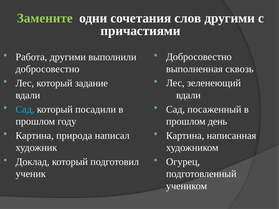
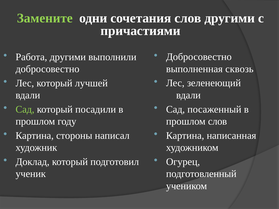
задание: задание -> лучшей (91, 83)
Сад colour: light blue -> light green (25, 109)
прошлом день: день -> слов (218, 122)
природа: природа -> стороны (74, 136)
